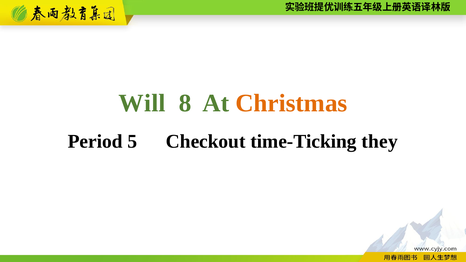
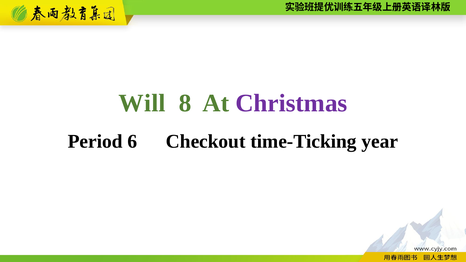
Christmas colour: orange -> purple (291, 103)
5: 5 -> 6 (132, 141)
they: they -> year (380, 141)
